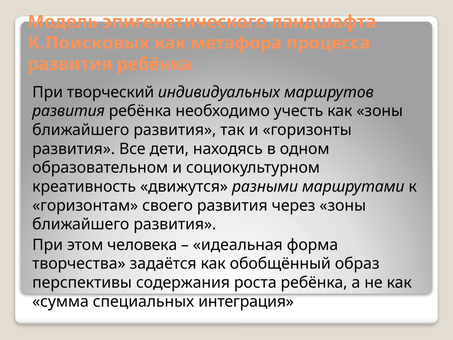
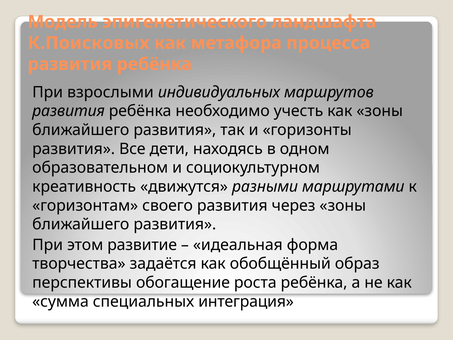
творческий: творческий -> взрослыми (110, 92)
человека: человека -> развитие (142, 245)
содержания: содержания -> обогащение (183, 282)
